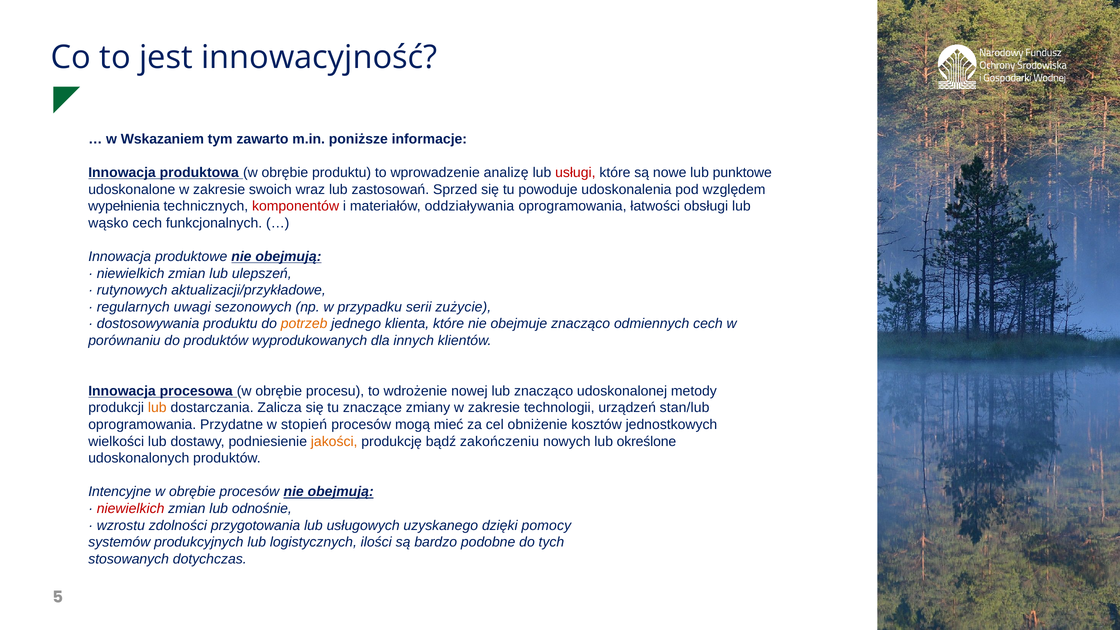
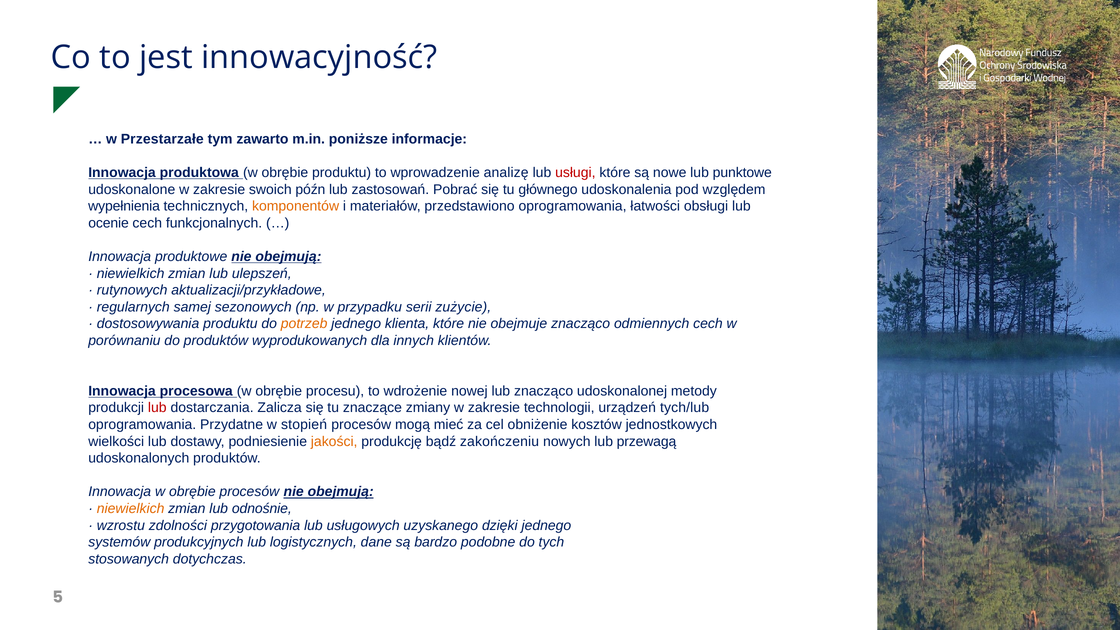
Wskazaniem: Wskazaniem -> Przestarzałe (162, 139)
wraz: wraz -> późn (310, 189)
Sprzed: Sprzed -> Pobrać (455, 189)
powoduje: powoduje -> głównego (548, 189)
komponentów colour: red -> orange (296, 206)
oddziaływania: oddziaływania -> przedstawiono (470, 206)
wąsko: wąsko -> ocenie (109, 223)
uwagi: uwagi -> samej (192, 307)
lub colour: orange -> red (157, 408)
stan/lub: stan/lub -> tych/lub (685, 408)
określone: określone -> przewagą (646, 441)
Intencyjne: Intencyjne -> Innowacja (120, 492)
niewielkich colour: red -> orange (131, 509)
dzięki pomocy: pomocy -> jednego (546, 525)
ilości: ilości -> dane (376, 542)
